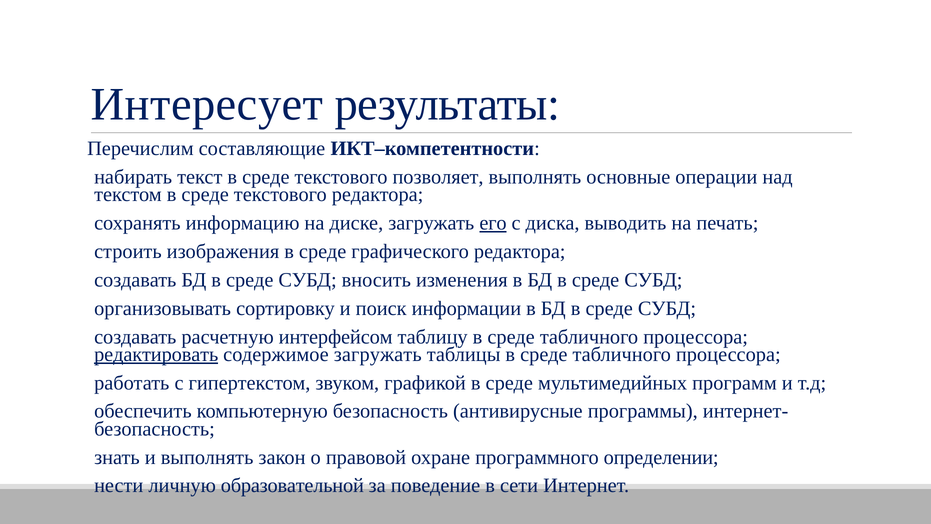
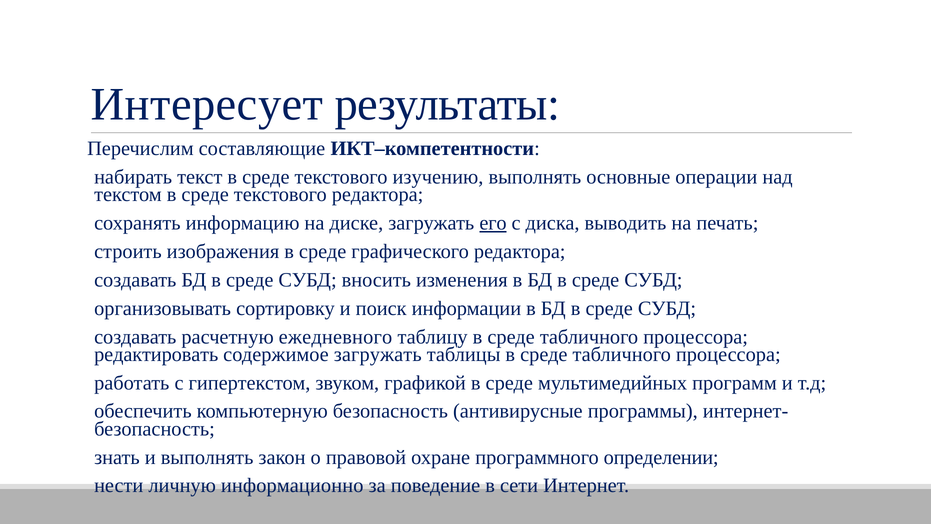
позволяет: позволяет -> изучению (438, 177)
интерфейсом: интерфейсом -> ежедневного (336, 337)
редактировать underline: present -> none (156, 354)
образовательной: образовательной -> информационно (292, 485)
